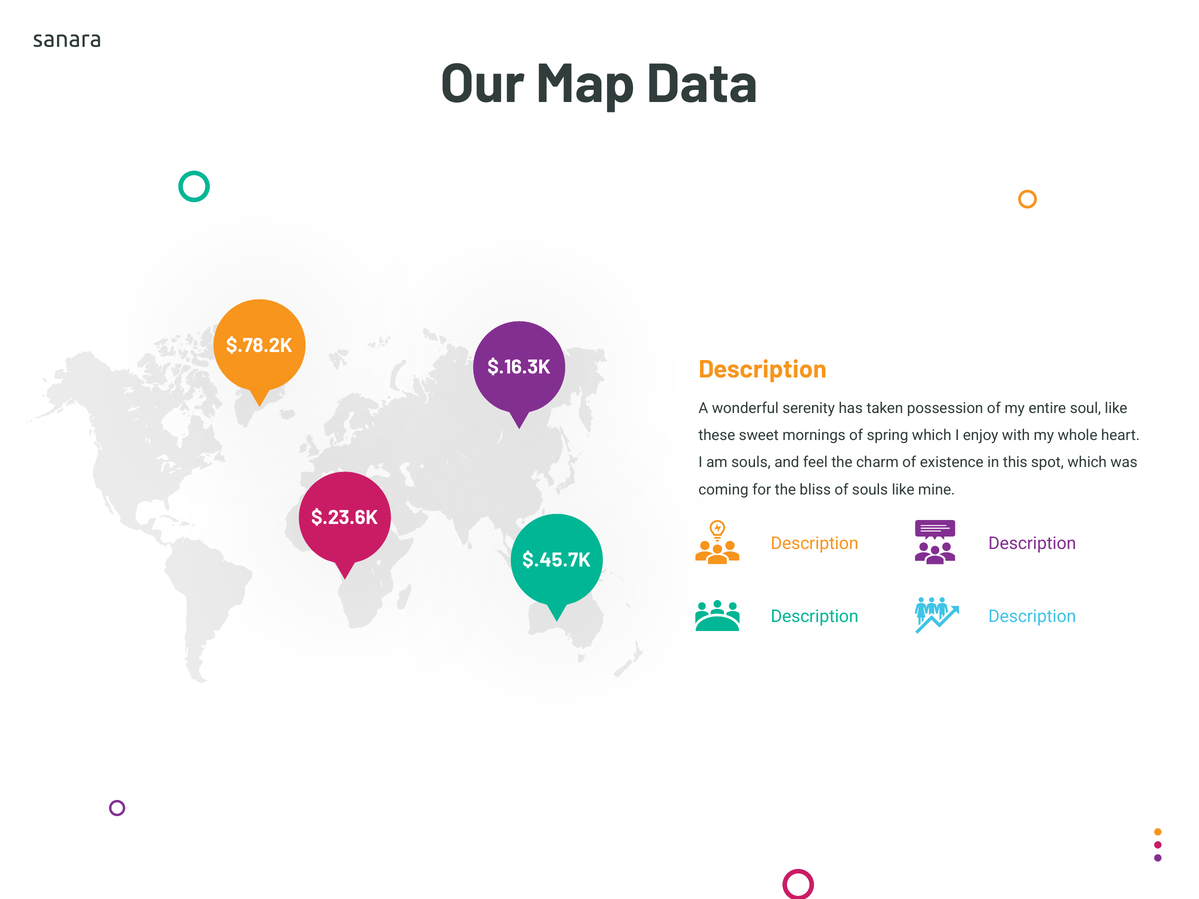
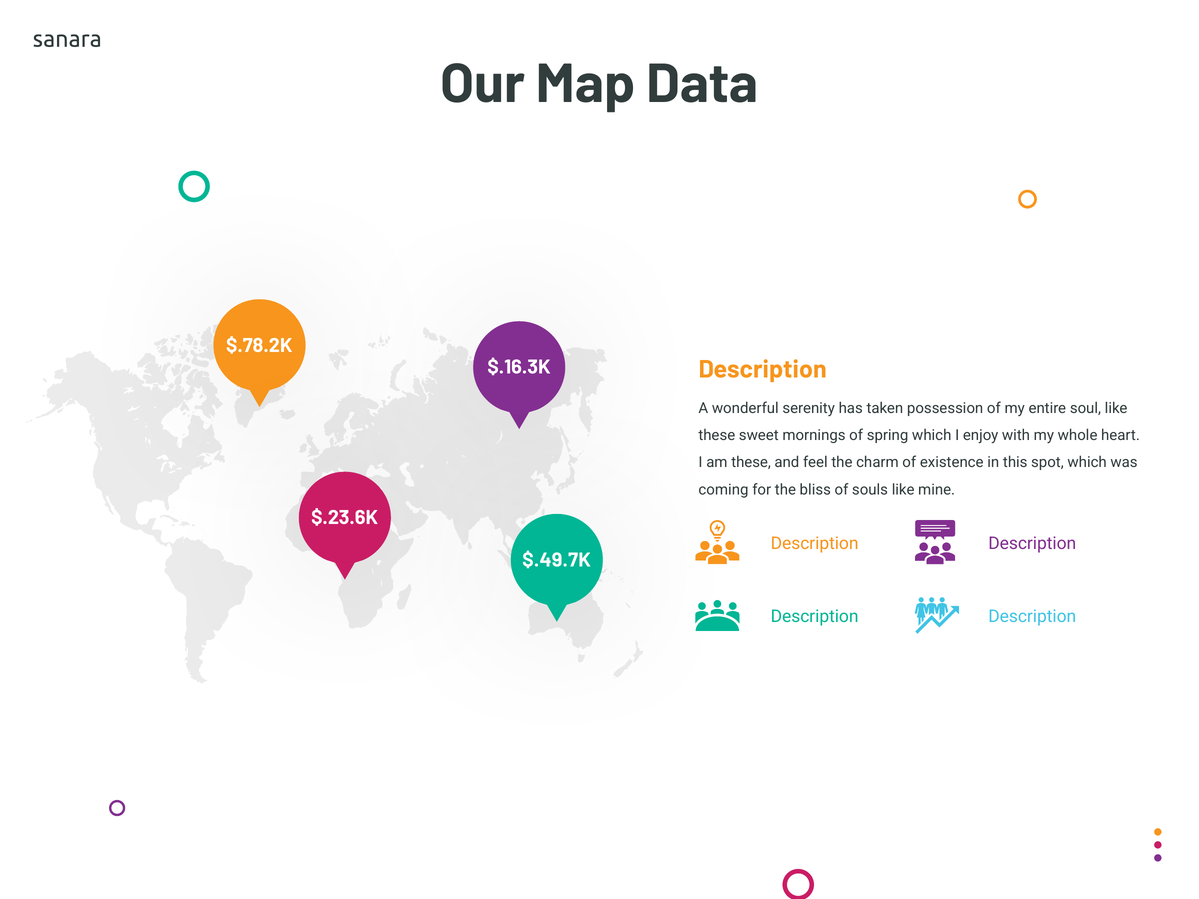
am souls: souls -> these (751, 463)
$.45.7K: $.45.7K -> $.49.7K (557, 560)
